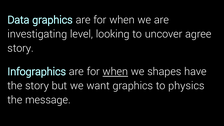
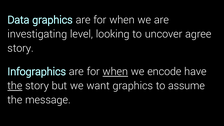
shapes: shapes -> encode (164, 71)
the underline: none -> present (15, 85)
physics: physics -> assume (186, 85)
